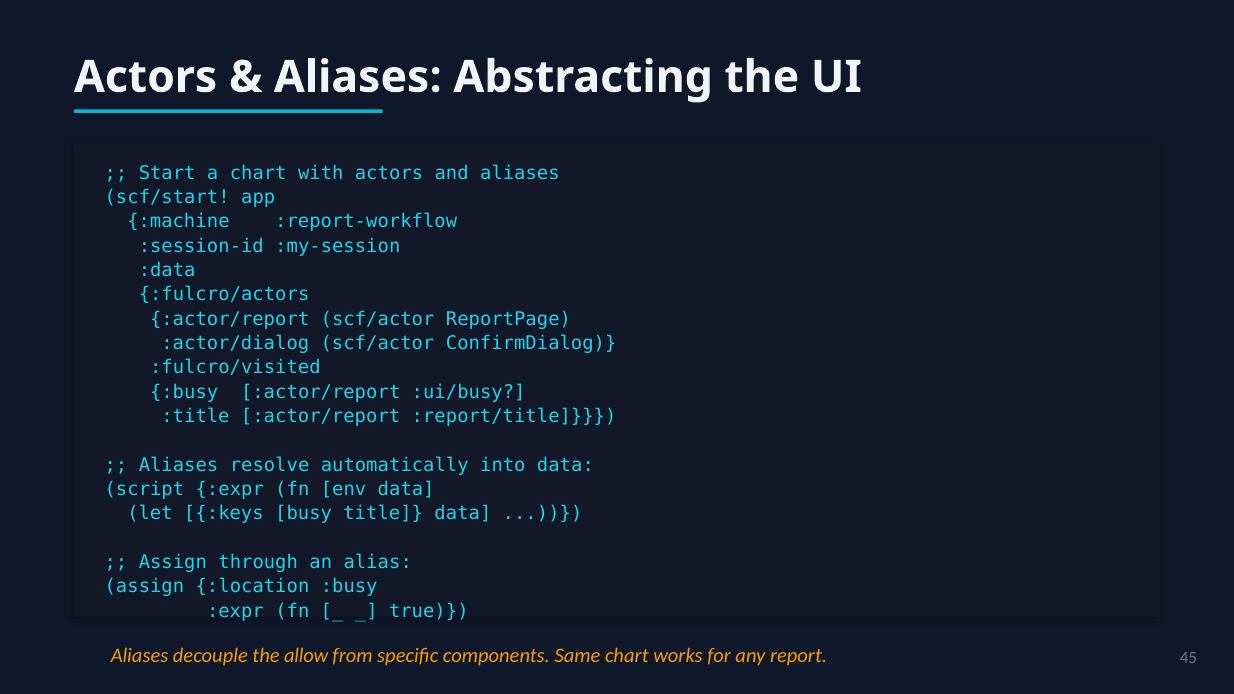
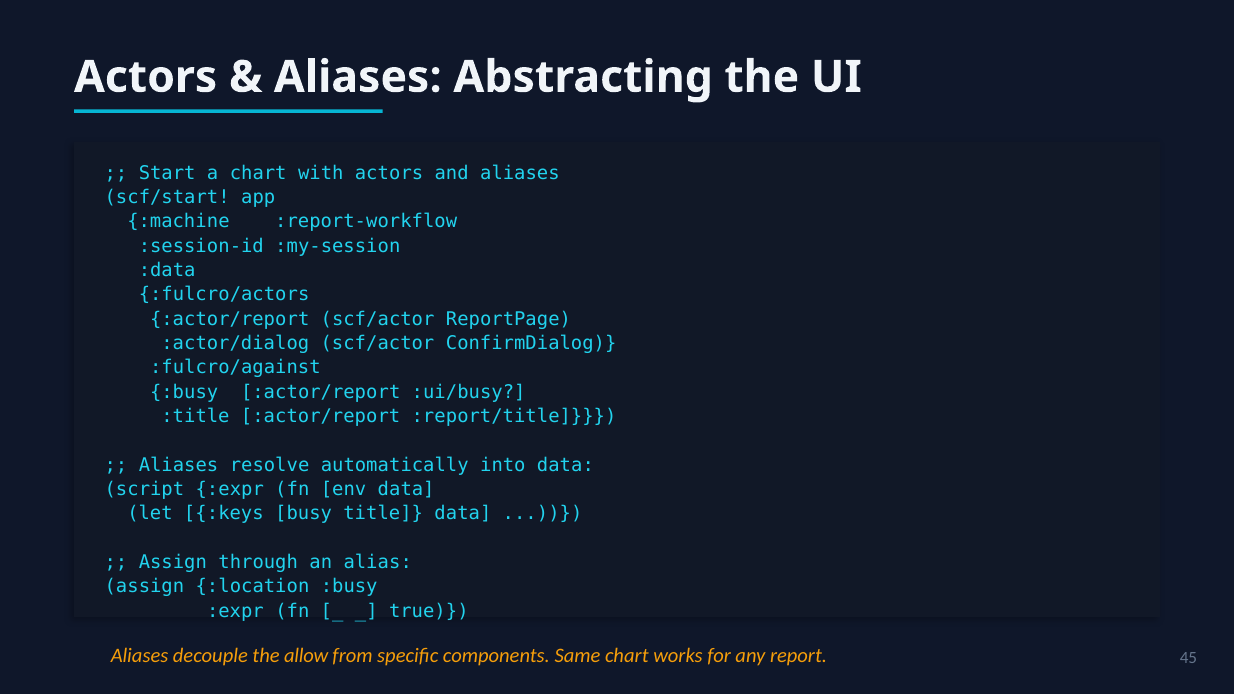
:fulcro/visited: :fulcro/visited -> :fulcro/against (235, 368)
